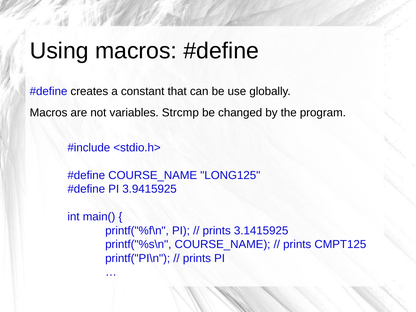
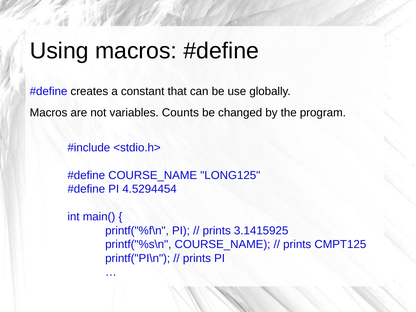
Strcmp: Strcmp -> Counts (180, 113)
3.9415925: 3.9415925 -> 4.5294454 (150, 189)
